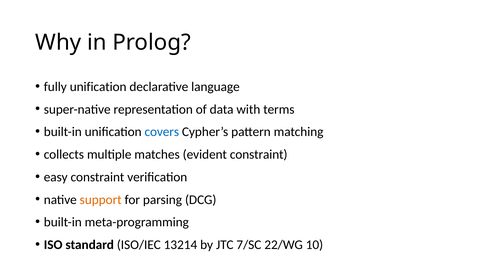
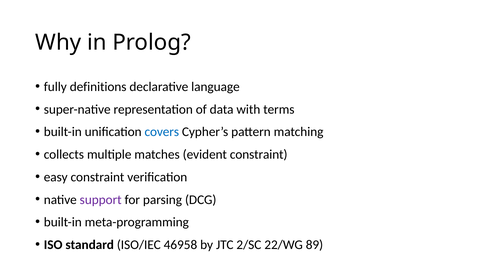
fully unification: unification -> definitions (98, 87)
support colour: orange -> purple (101, 200)
13214: 13214 -> 46958 (180, 245)
7/SC: 7/SC -> 2/SC (249, 245)
10: 10 -> 89 (314, 245)
